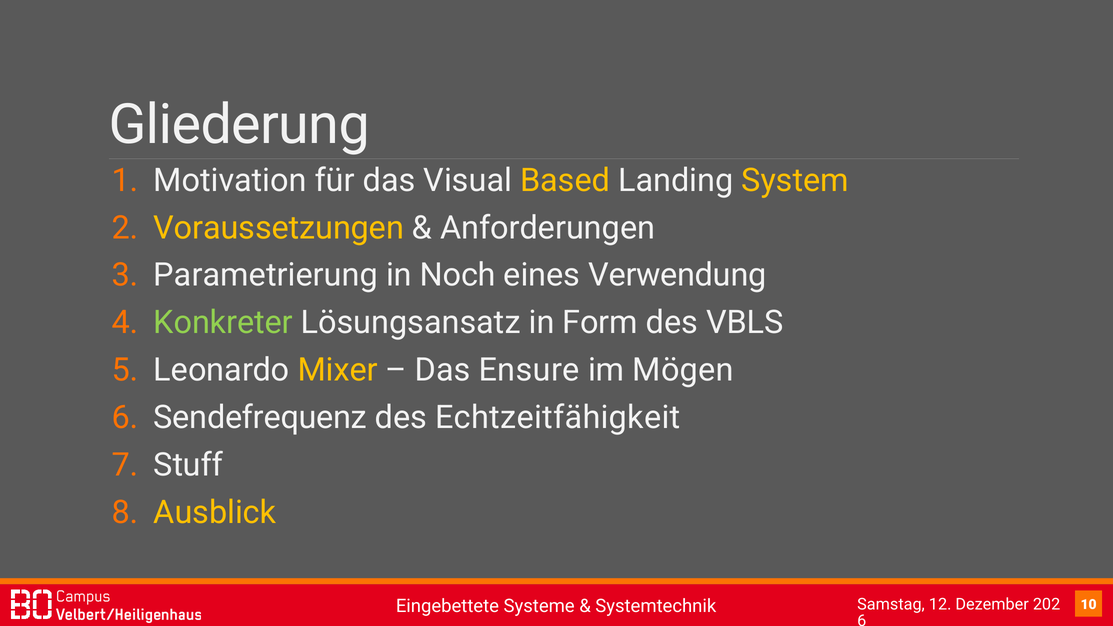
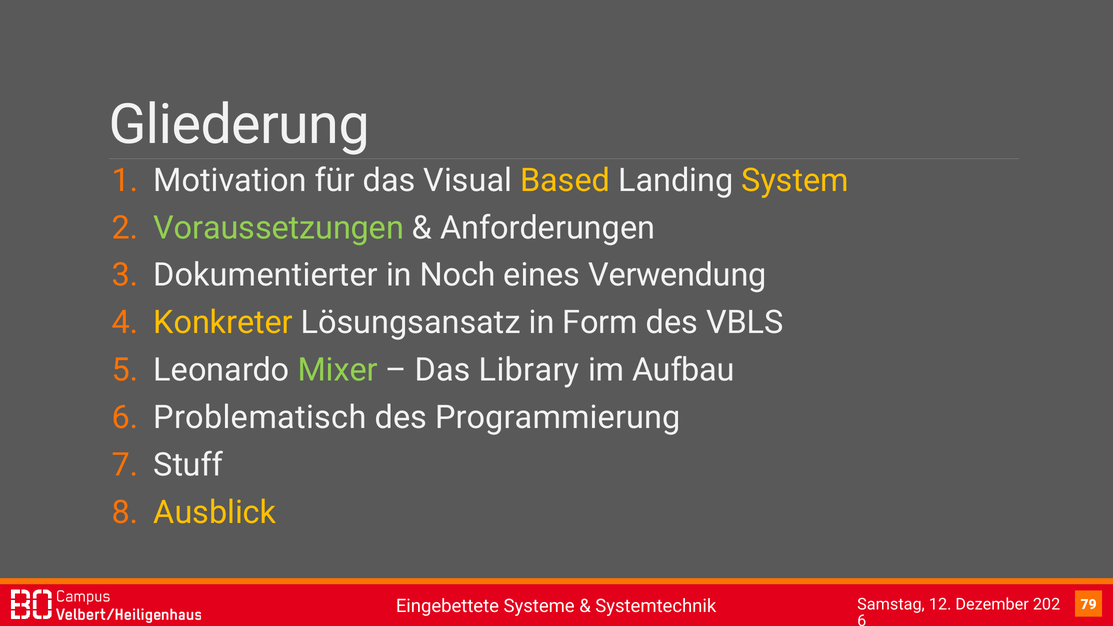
Voraussetzungen colour: yellow -> light green (279, 228)
Parametrierung: Parametrierung -> Dokumentierter (266, 275)
Konkreter colour: light green -> yellow (223, 323)
Mixer colour: yellow -> light green (338, 370)
Ensure: Ensure -> Library (529, 370)
Mögen: Mögen -> Aufbau (683, 370)
Sendefrequenz: Sendefrequenz -> Problematisch (260, 418)
Echtzeitfähigkeit: Echtzeitfähigkeit -> Programmierung (558, 418)
10: 10 -> 79 (1089, 605)
